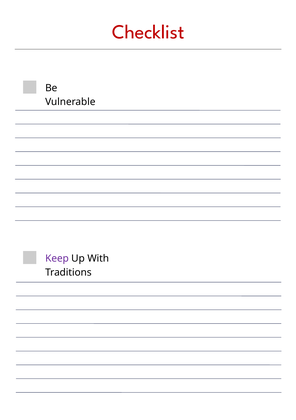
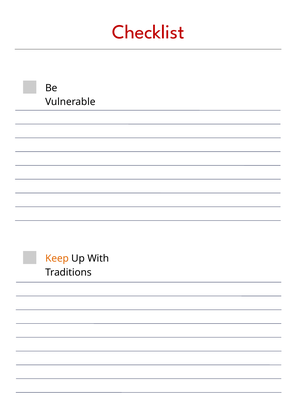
Keep colour: purple -> orange (57, 258)
